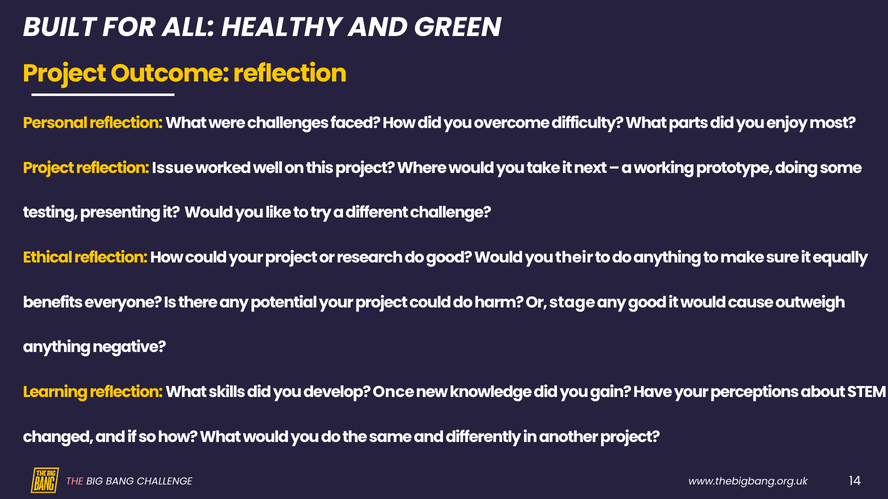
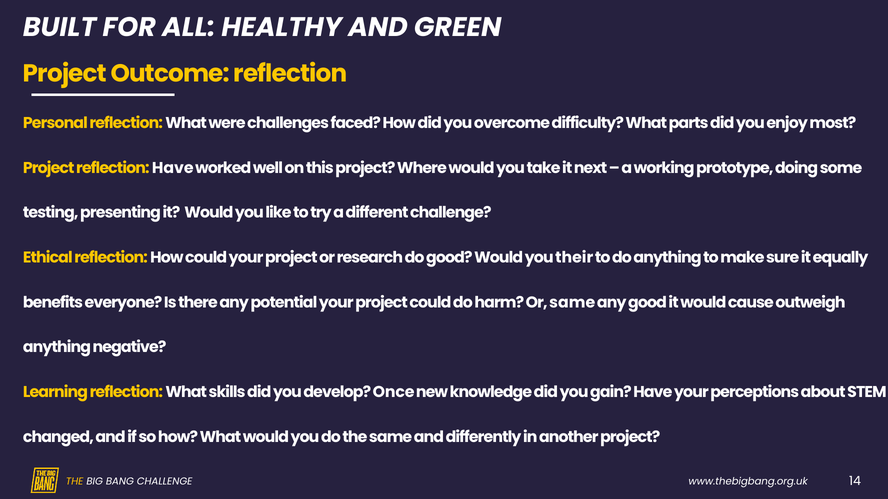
reflection Issue: Issue -> Have (173, 168)
Or stage: stage -> same (572, 303)
THE colour: pink -> yellow (75, 482)
